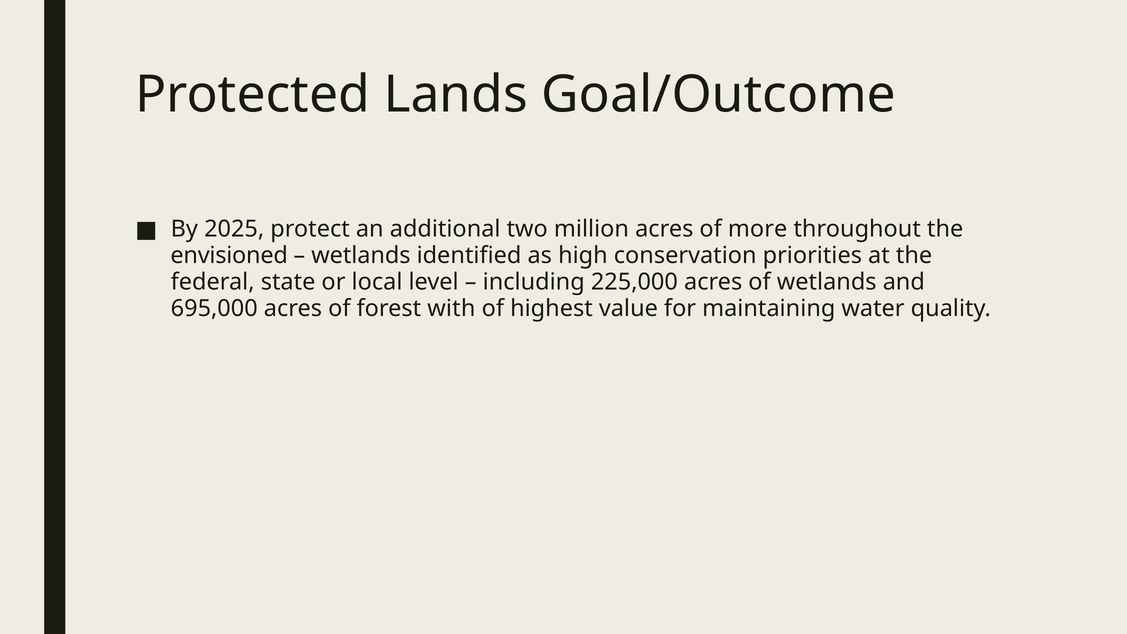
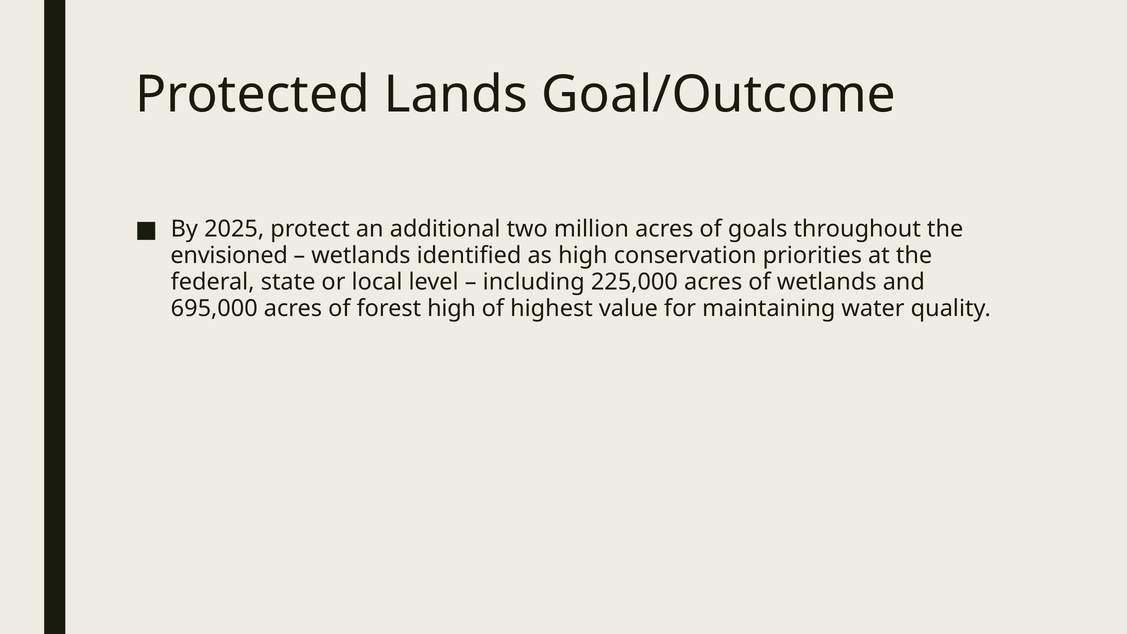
more: more -> goals (758, 229)
forest with: with -> high (452, 308)
